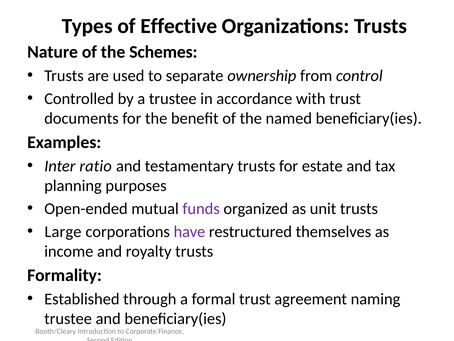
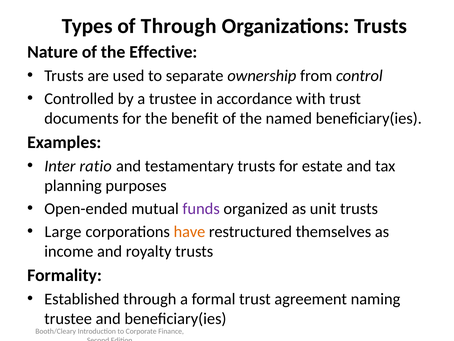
of Effective: Effective -> Through (179, 26)
Schemes: Schemes -> Effective (163, 52)
have colour: purple -> orange (189, 231)
